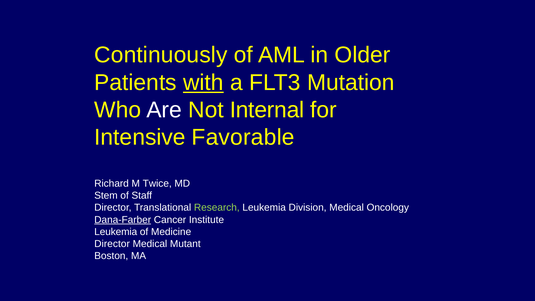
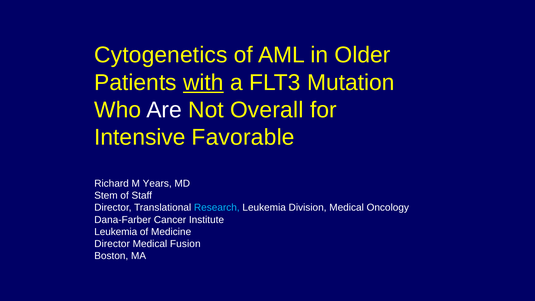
Continuously: Continuously -> Cytogenetics (161, 55)
Internal: Internal -> Overall (267, 110)
Twice: Twice -> Years (157, 184)
Research colour: light green -> light blue (217, 208)
Dana-Farber underline: present -> none (123, 220)
Mutant: Mutant -> Fusion (185, 244)
